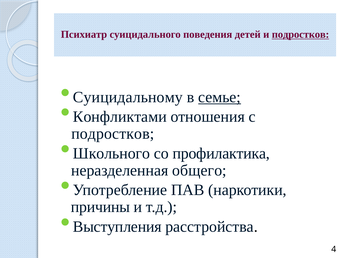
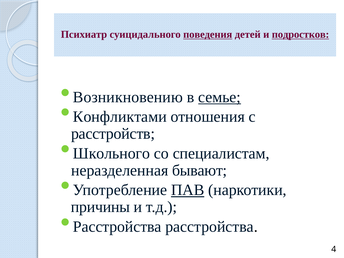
поведения underline: none -> present (208, 35)
Суицидальному: Суицидальному -> Возникновению (128, 97)
подростков: подростков -> расстройств (113, 134)
профилактика: профилактика -> специалистам (221, 153)
общего: общего -> бывают (200, 170)
ПАВ underline: none -> present (188, 190)
Выступления: Выступления -> Расстройства (117, 227)
